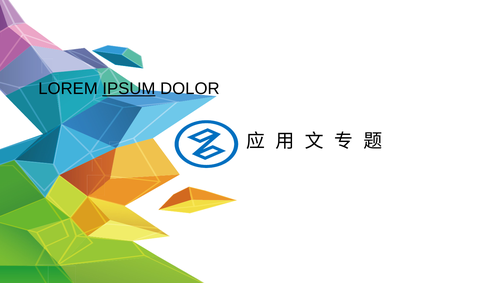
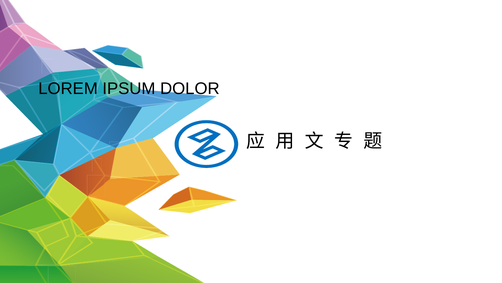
IPSUM underline: present -> none (129, 88)
